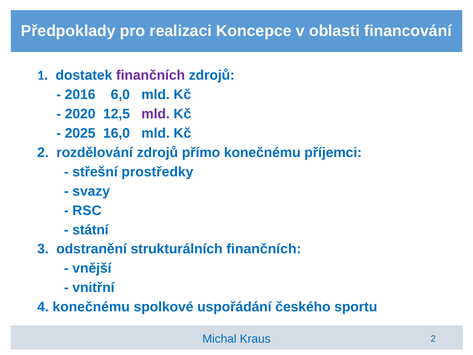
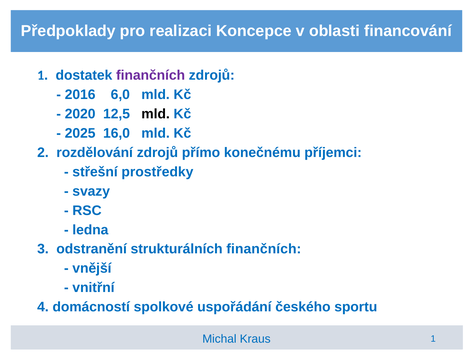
mld colour: purple -> black (156, 114)
státní: státní -> ledna (90, 230)
4 konečnému: konečnému -> domácností (91, 307)
Kraus 2: 2 -> 1 (433, 338)
